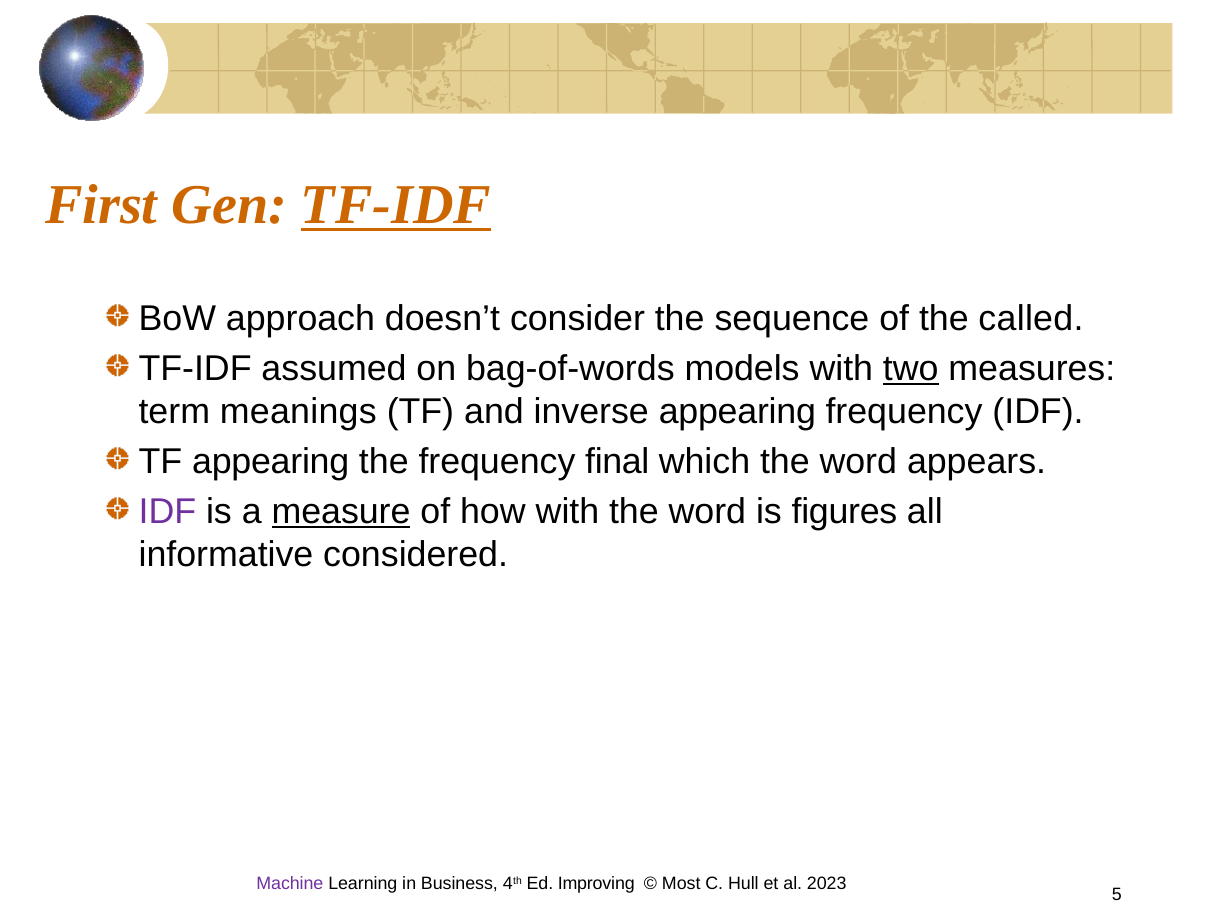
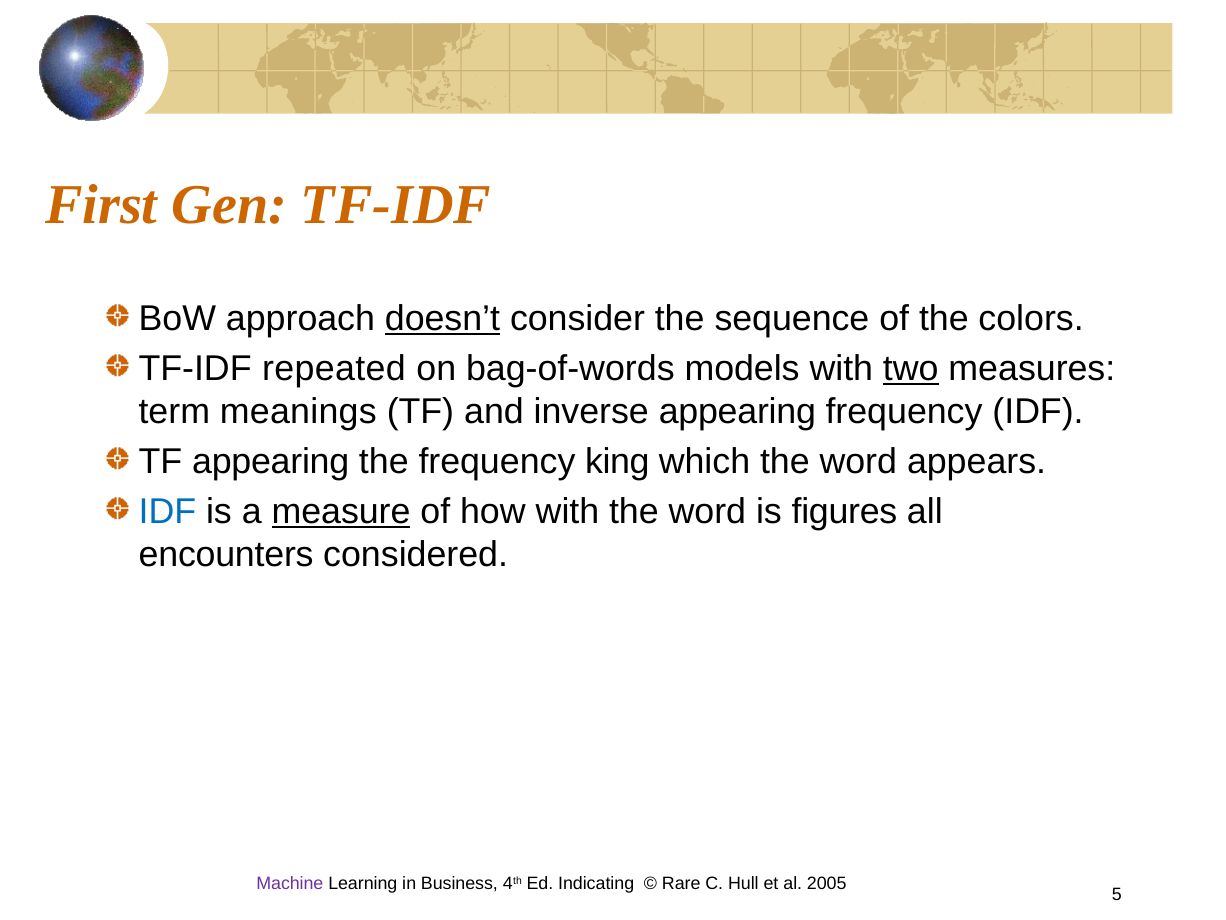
TF-IDF underline: present -> none (396, 205)
doesn’t underline: none -> present (442, 318)
called: called -> colors (1031, 318)
assumed: assumed -> repeated (334, 368)
final: final -> king (617, 461)
IDF colour: purple -> blue (167, 511)
informative: informative -> encounters (226, 554)
Improving: Improving -> Indicating (596, 883)
Most: Most -> Rare (681, 883)
2023: 2023 -> 2005 (827, 883)
